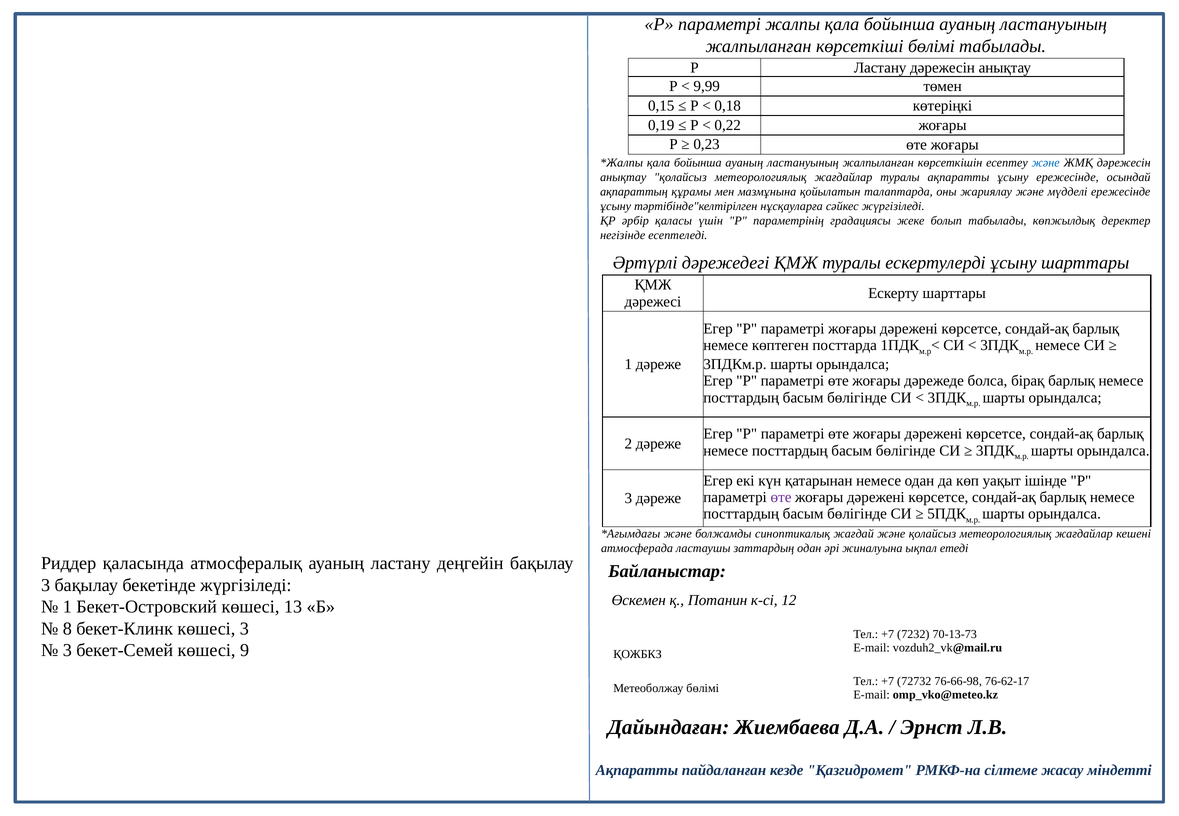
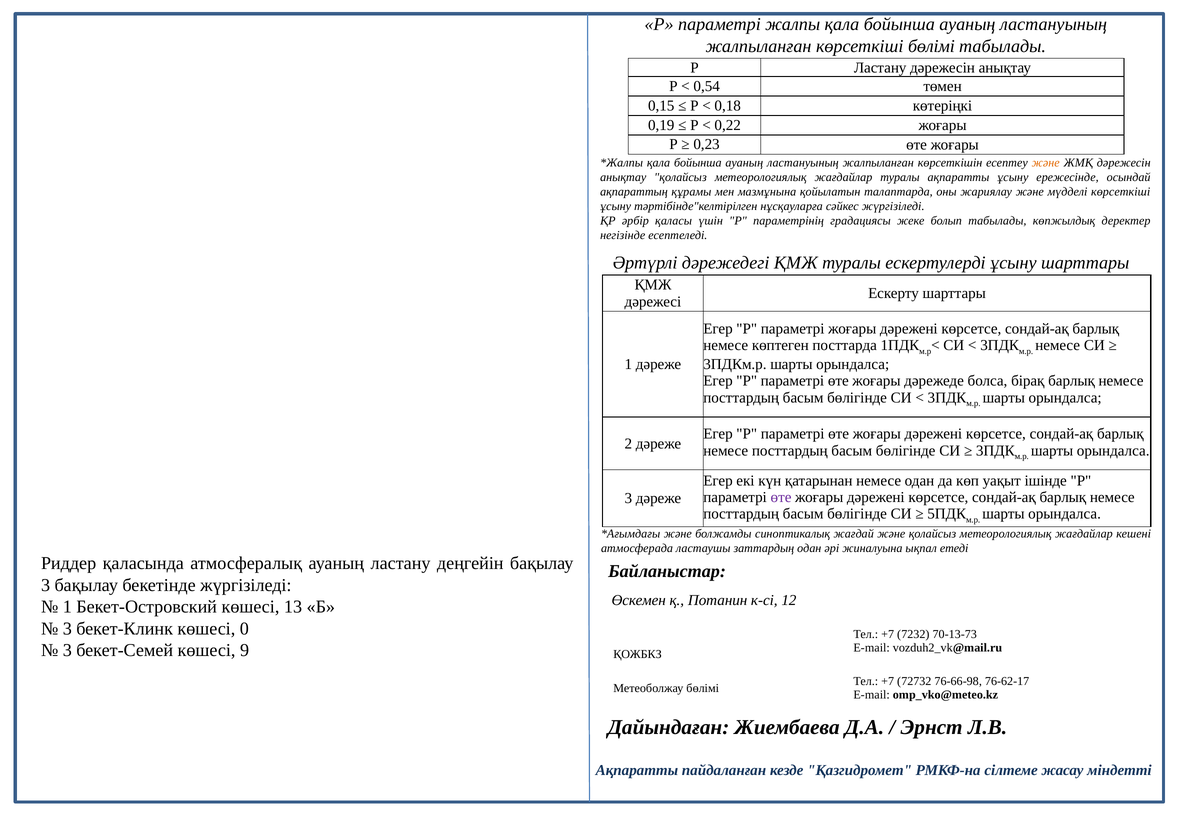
9,99: 9,99 -> 0,54 (707, 86)
және colour: blue -> orange (1046, 163)
мүдделі ережесінде: ережесінде -> көрсеткіші (1121, 192)
8: 8 -> 3 (67, 629)
көшесі 3: 3 -> 0 (244, 629)
